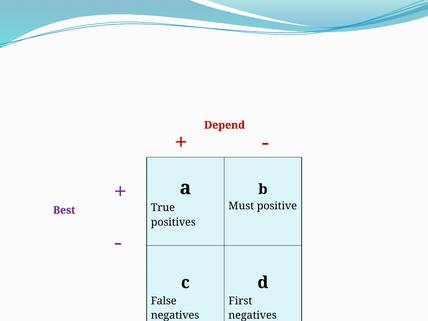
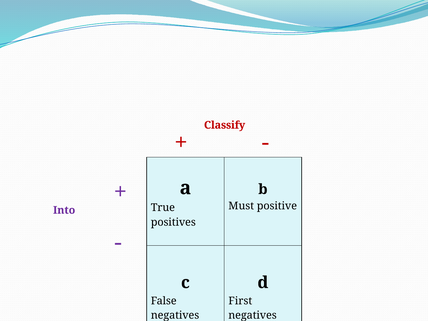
Depend: Depend -> Classify (225, 125)
Best: Best -> Into (64, 210)
